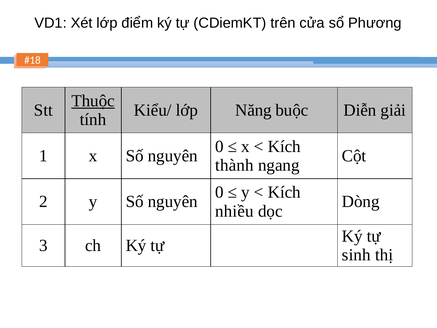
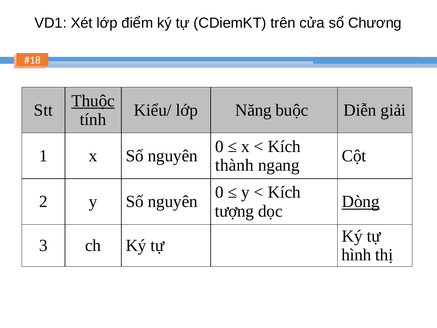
Phương: Phương -> Chương (375, 23)
Dòng underline: none -> present (361, 202)
nhiều: nhiều -> tượng (235, 211)
sinh: sinh -> hình (356, 255)
